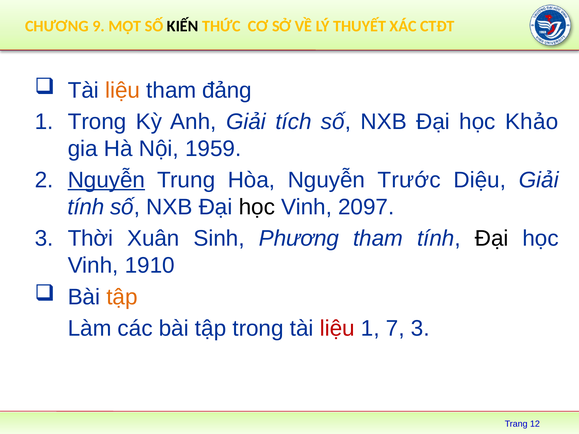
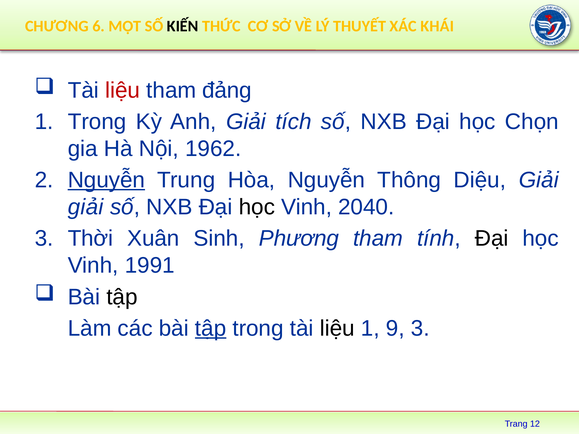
9: 9 -> 6 (99, 26)
CTĐT: CTĐT -> KHÁI (437, 26)
liệu colour: orange -> red (123, 90)
Khảo: Khảo -> Chọn (532, 122)
1959: 1959 -> 1962 (213, 149)
Trước: Trước -> Thông (409, 180)
tính: tính -> giải (86, 207)
2097: 2097 -> 2040 (366, 207)
1910: 1910 -> 1991 (150, 266)
tập colour: orange -> black (122, 297)
tập underline: none -> present (211, 329)
liệu colour: red -> black (337, 329)
7: 7 -> 9 (395, 329)
